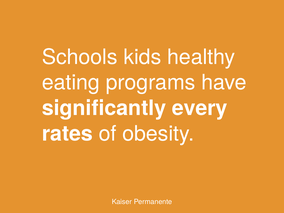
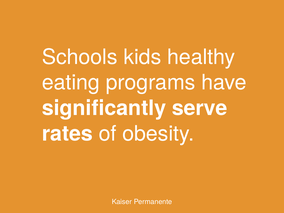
every: every -> serve (200, 108)
